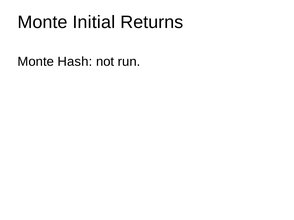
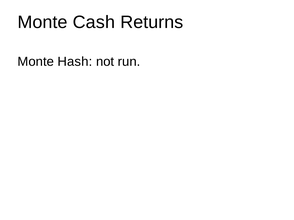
Initial: Initial -> Cash (94, 22)
